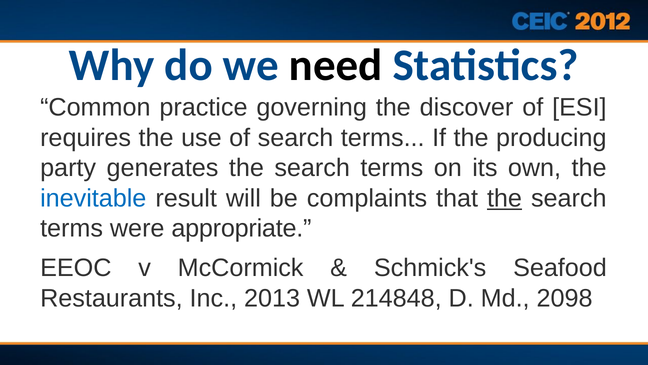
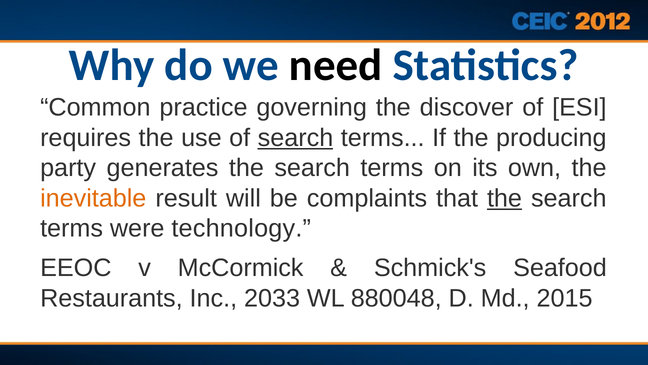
search underline: none -> present (295, 138)
inevitable colour: blue -> orange (93, 198)
appropriate: appropriate -> technology (241, 228)
2013: 2013 -> 2033 (272, 298)
214848: 214848 -> 880048 (396, 298)
2098: 2098 -> 2015 (565, 298)
